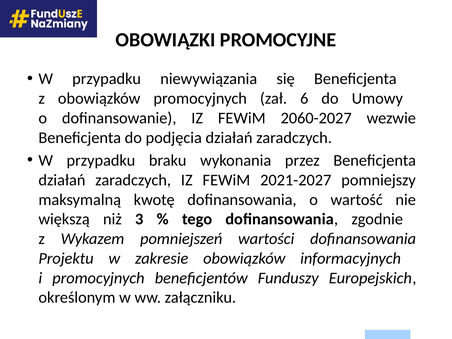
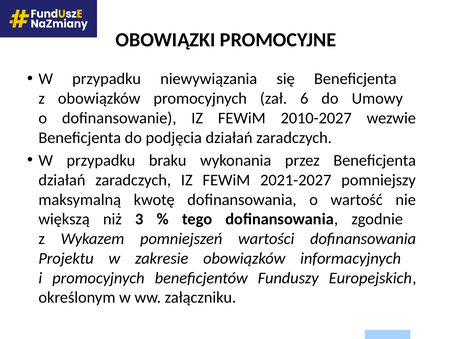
2060-2027: 2060-2027 -> 2010-2027 (316, 118)
